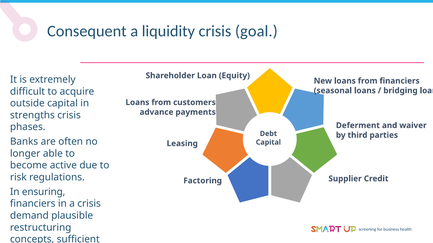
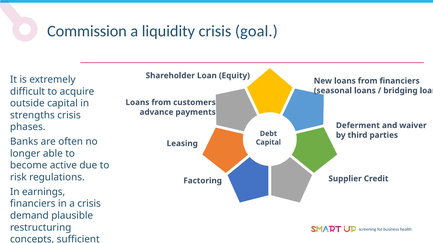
Consequent: Consequent -> Commission (87, 31)
ensuring: ensuring -> earnings (44, 192)
